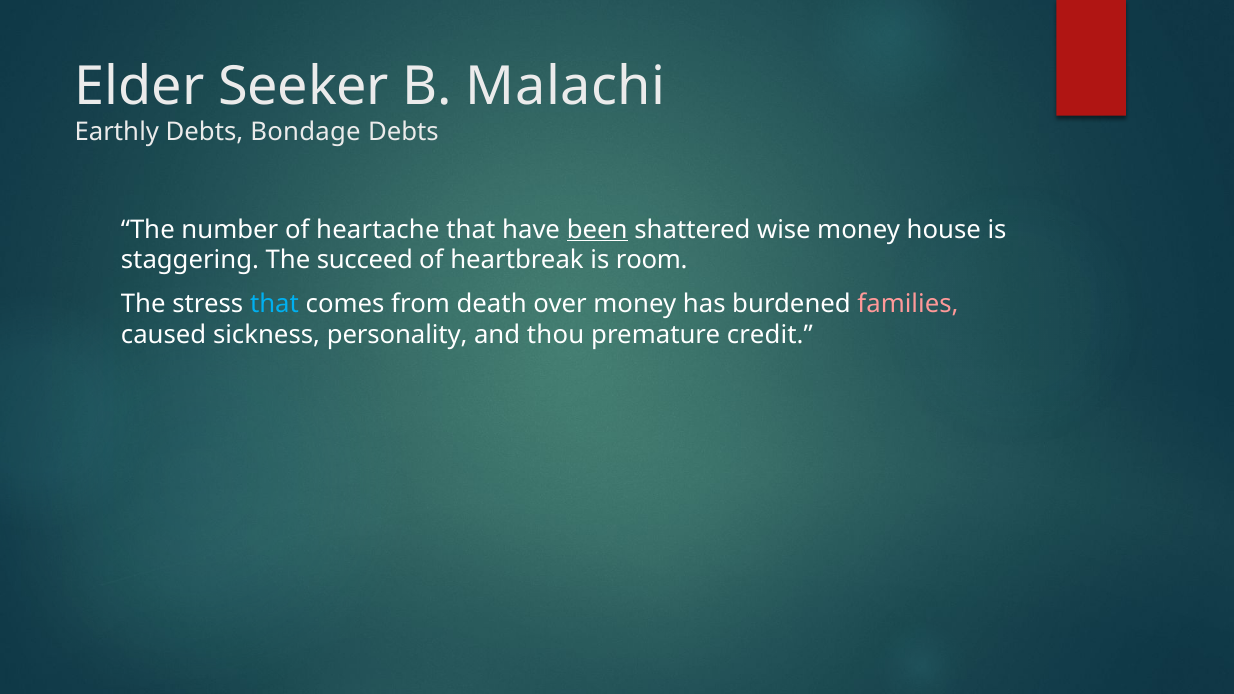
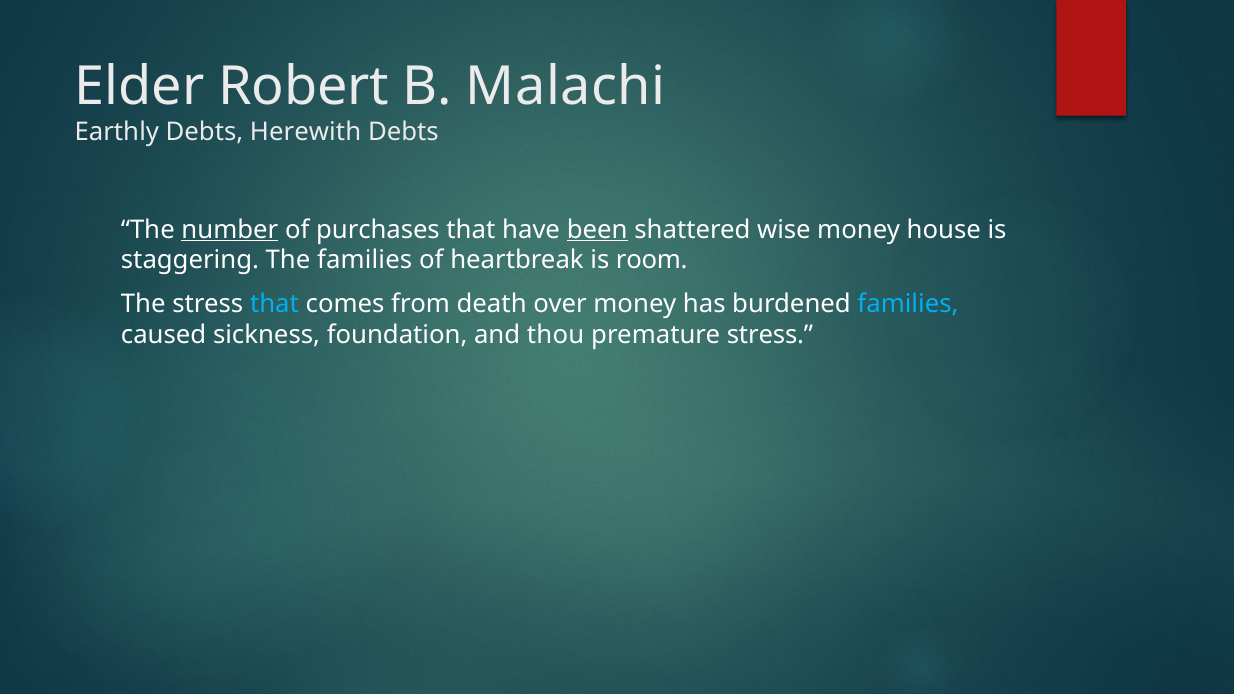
Seeker: Seeker -> Robert (304, 87)
Bondage: Bondage -> Herewith (306, 132)
number underline: none -> present (230, 230)
heartache: heartache -> purchases (378, 230)
The succeed: succeed -> families (365, 261)
families colour: pink -> light blue (908, 304)
personality: personality -> foundation (397, 335)
premature credit: credit -> stress (770, 335)
